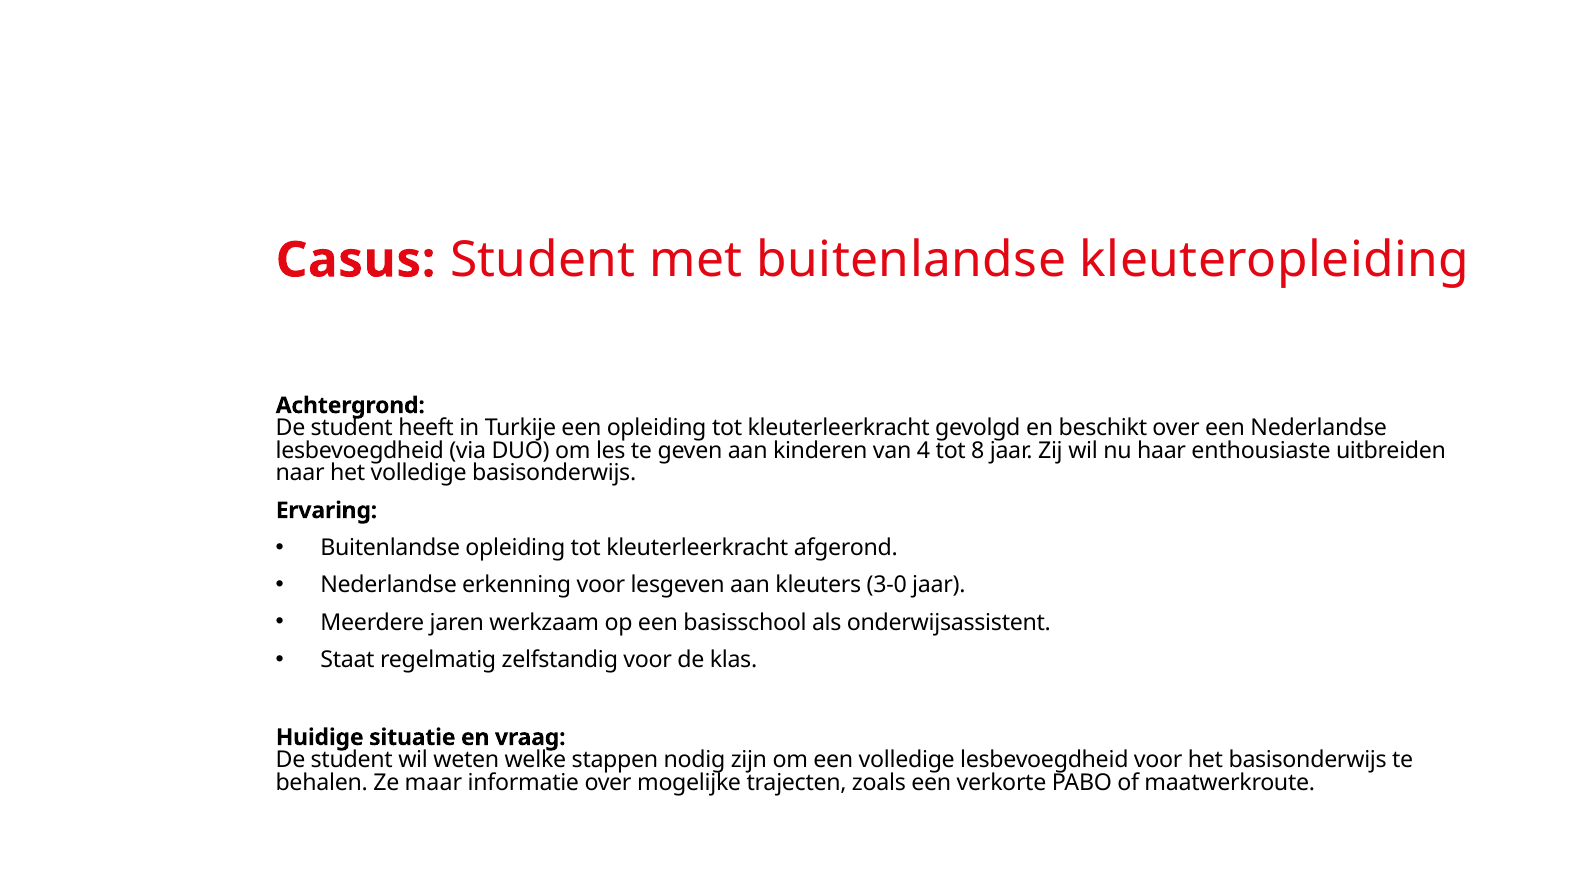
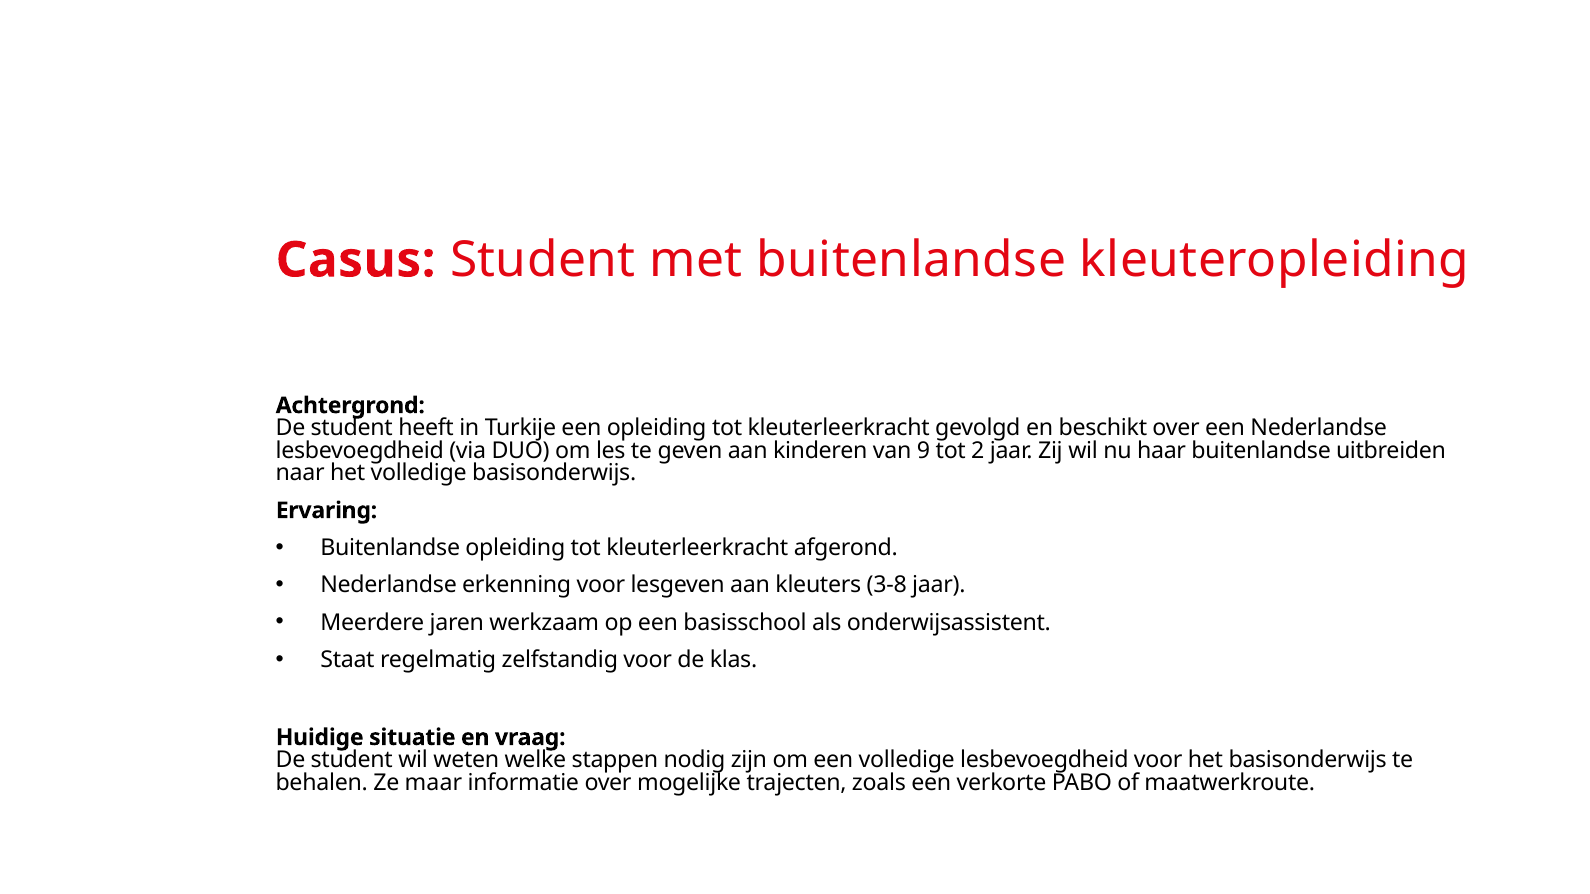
4: 4 -> 9 (924, 451)
8: 8 -> 2 (978, 451)
haar enthousiaste: enthousiaste -> buitenlandse (1261, 451)
3-0: 3-0 -> 3-8 (887, 586)
